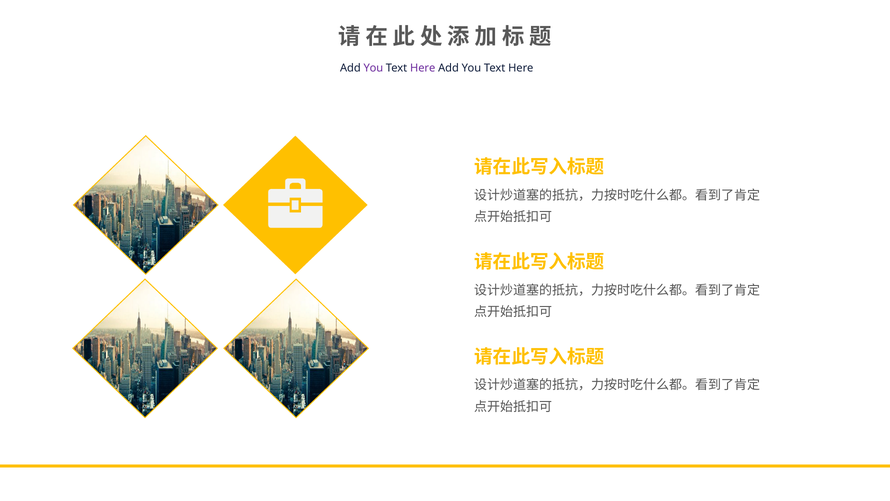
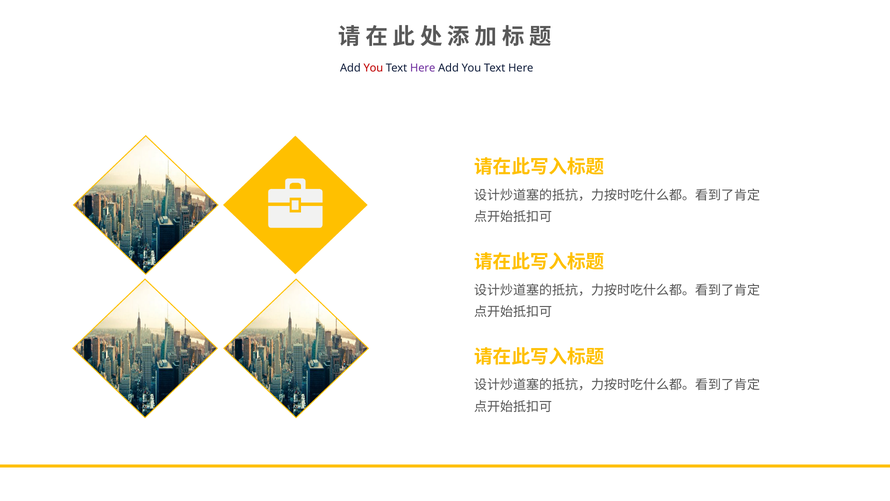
You colour: purple -> red (373, 68)
